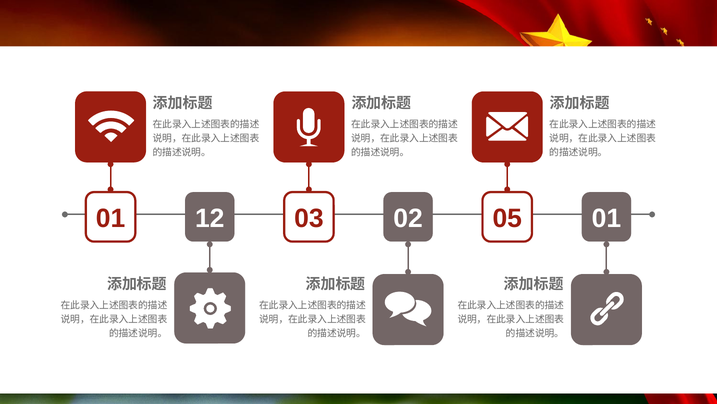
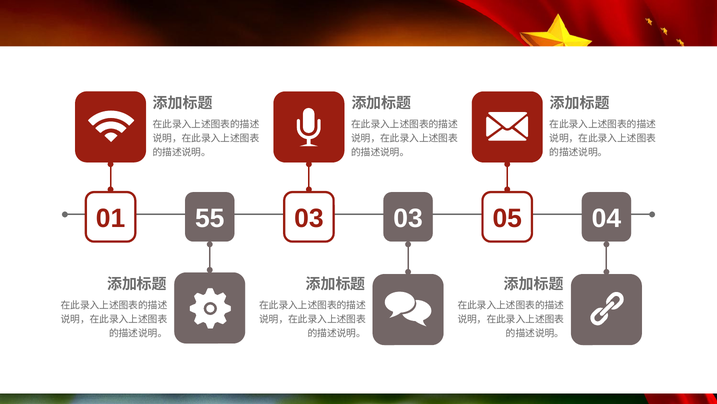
12: 12 -> 55 (210, 218)
03 02: 02 -> 03 (408, 218)
05 01: 01 -> 04 (606, 218)
